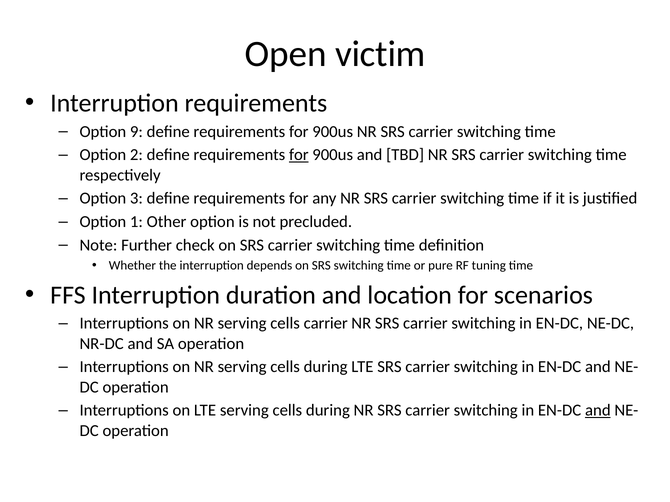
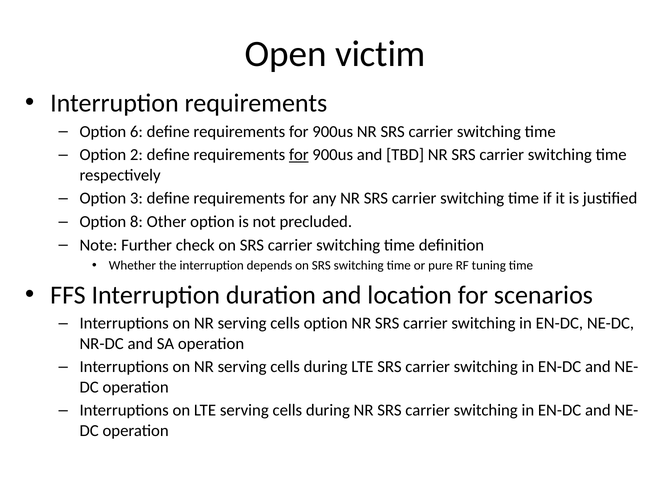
9: 9 -> 6 (136, 132)
1: 1 -> 8 (136, 222)
cells carrier: carrier -> option (326, 324)
and underline: present -> none (598, 411)
